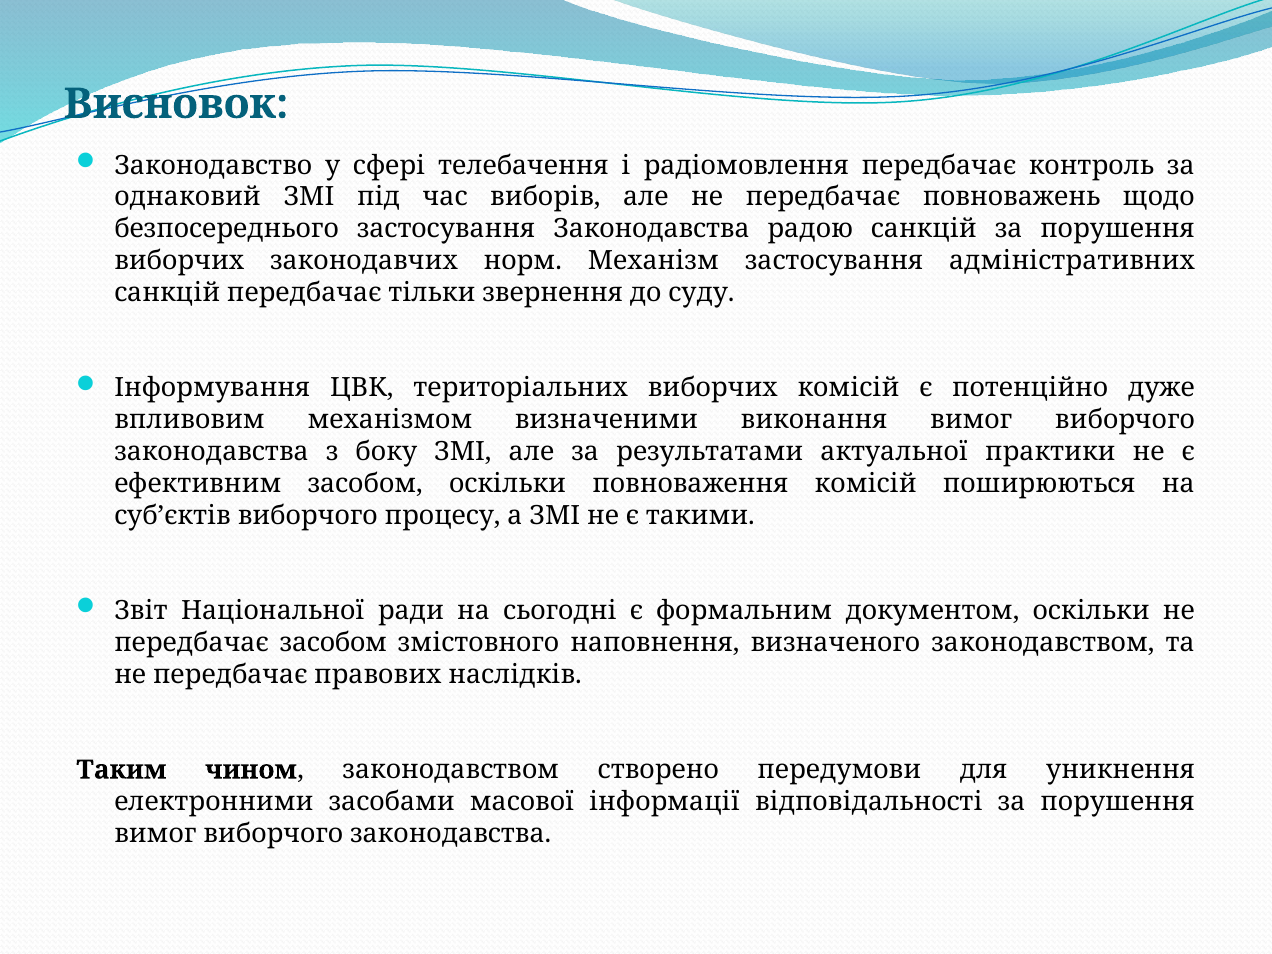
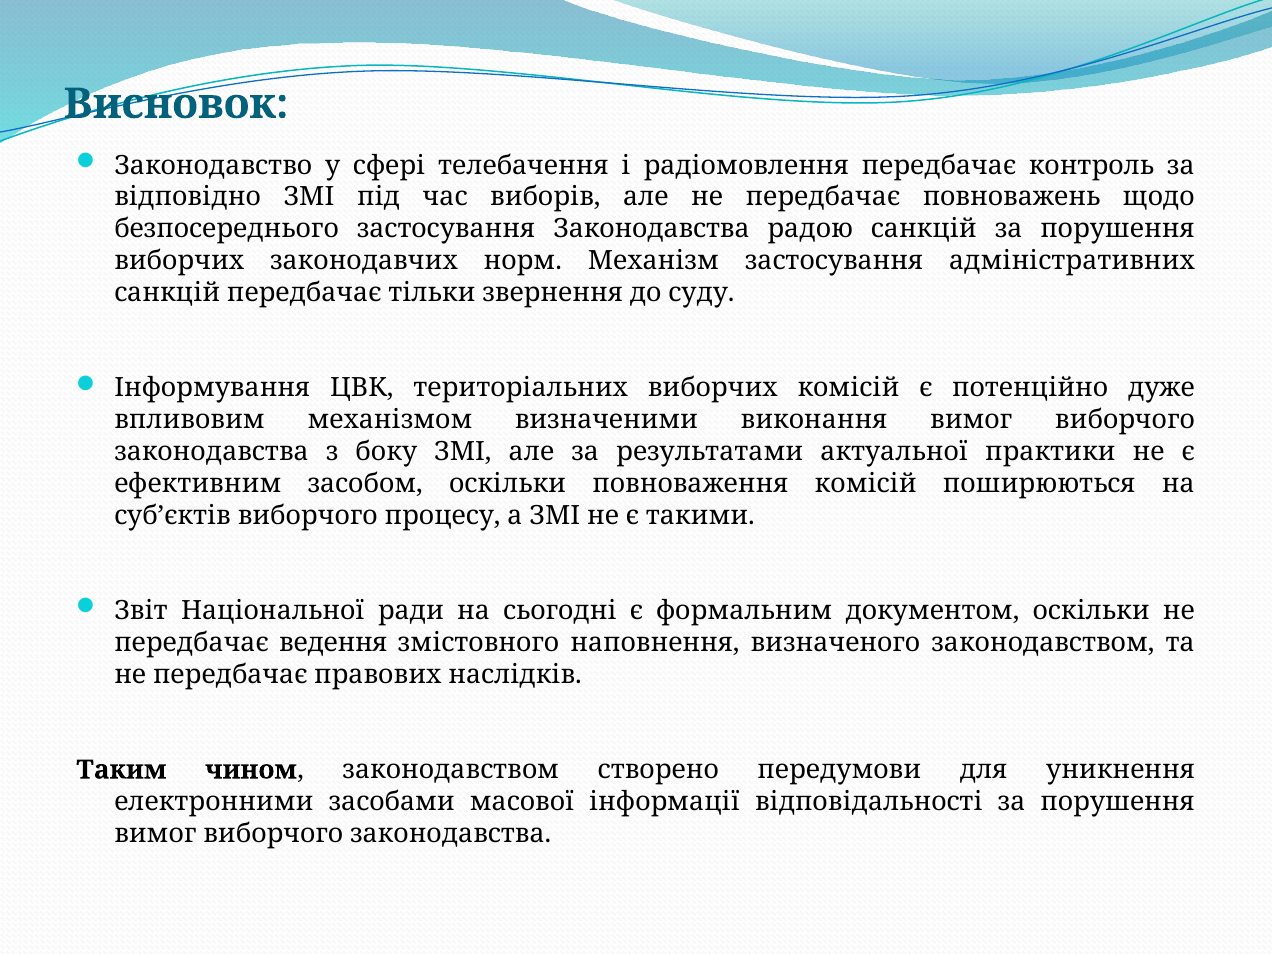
однаковий: однаковий -> відповідно (188, 197)
передбачає засобом: засобом -> ведення (333, 643)
